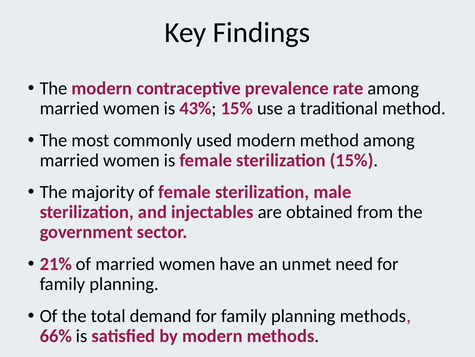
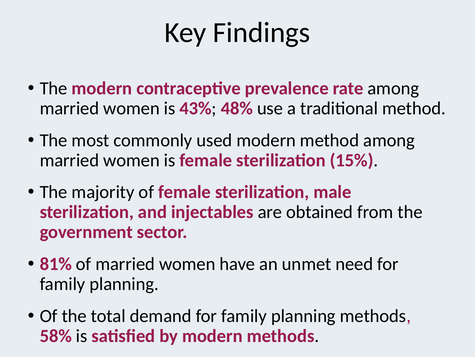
43% 15%: 15% -> 48% (237, 108)
21%: 21% -> 81% (56, 264)
66%: 66% -> 58% (56, 335)
